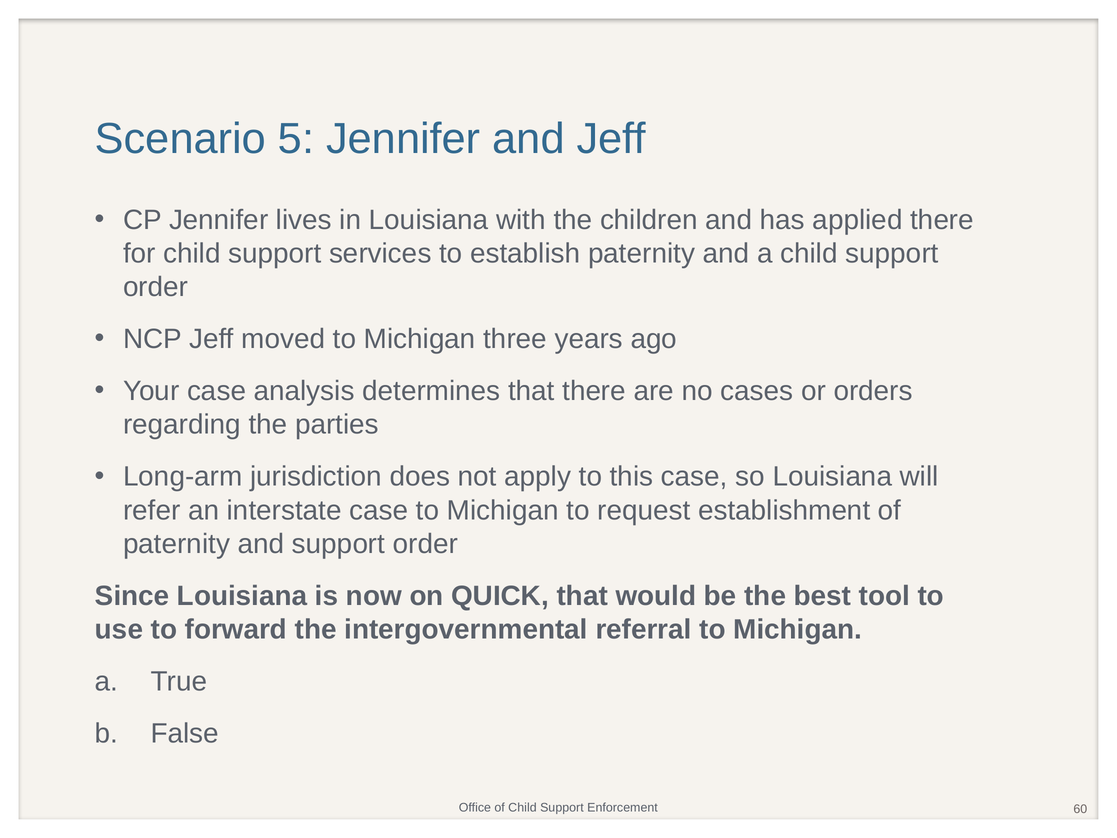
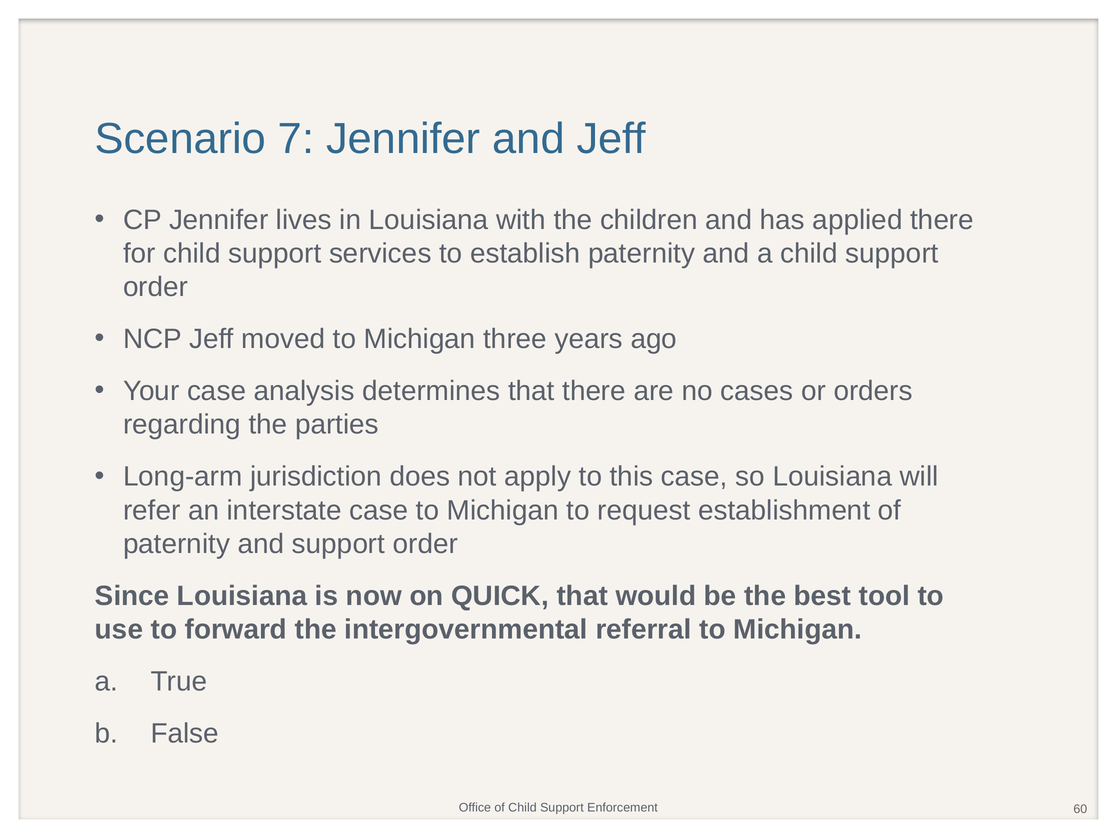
5: 5 -> 7 (296, 139)
